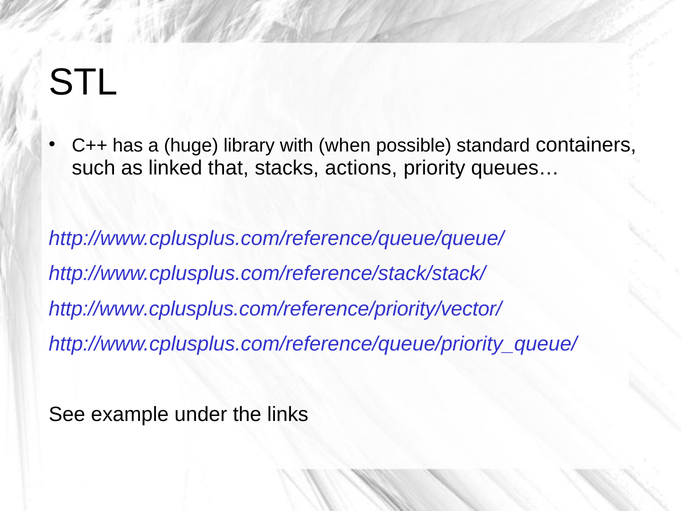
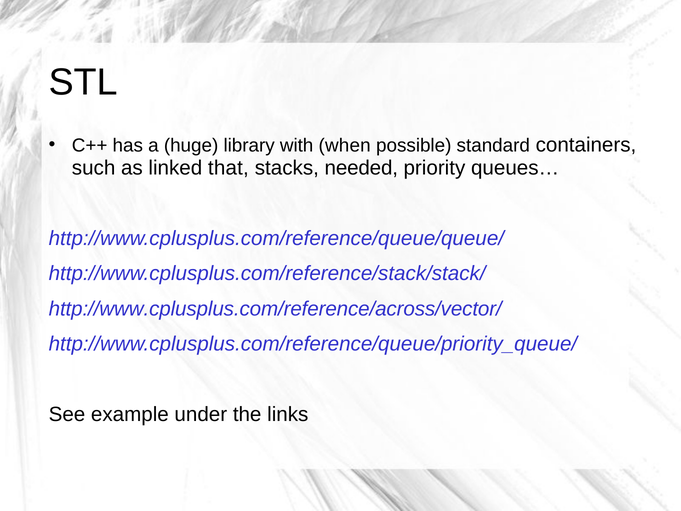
actions: actions -> needed (361, 168)
http://www.cplusplus.com/reference/priority/vector/: http://www.cplusplus.com/reference/priority/vector/ -> http://www.cplusplus.com/reference/across/vector/ (275, 309)
